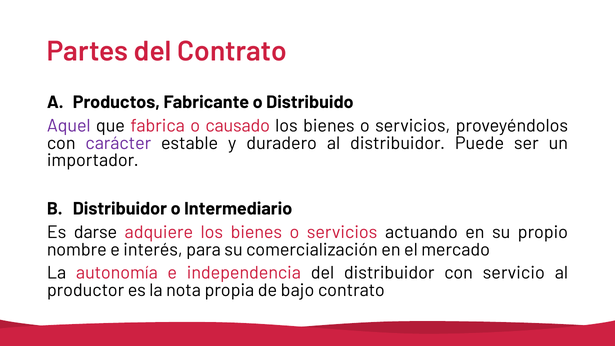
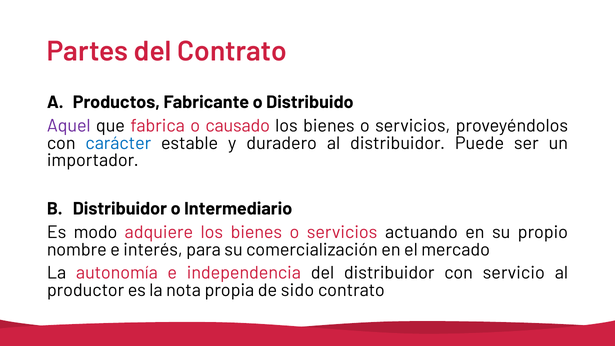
carácter colour: purple -> blue (118, 143)
darse: darse -> modo (96, 232)
bajo: bajo -> sido (297, 290)
